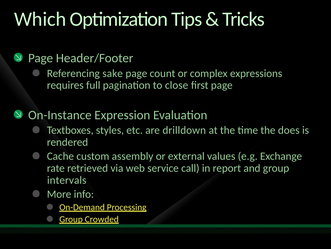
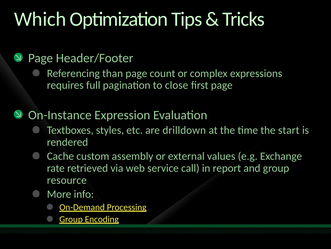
sake: sake -> than (113, 73)
does: does -> start (289, 130)
intervals: intervals -> resource (67, 180)
Crowded: Crowded -> Encoding (102, 219)
